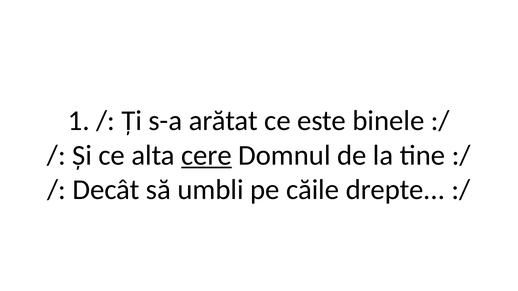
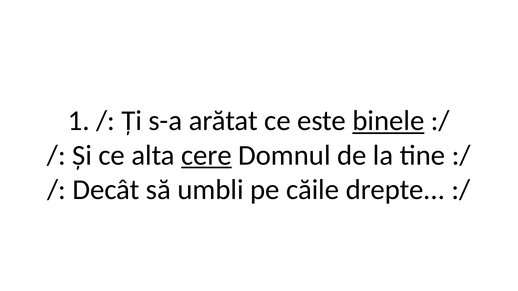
binele underline: none -> present (388, 121)
